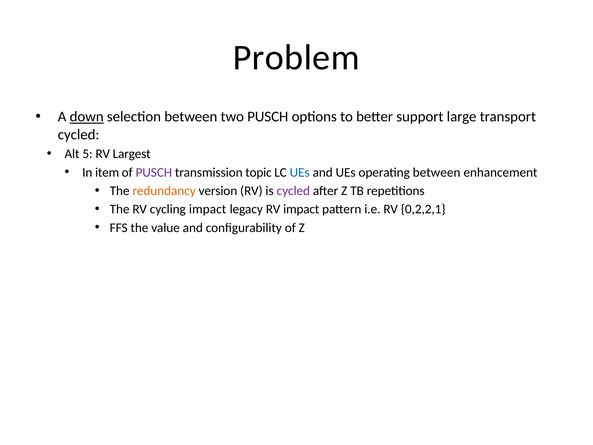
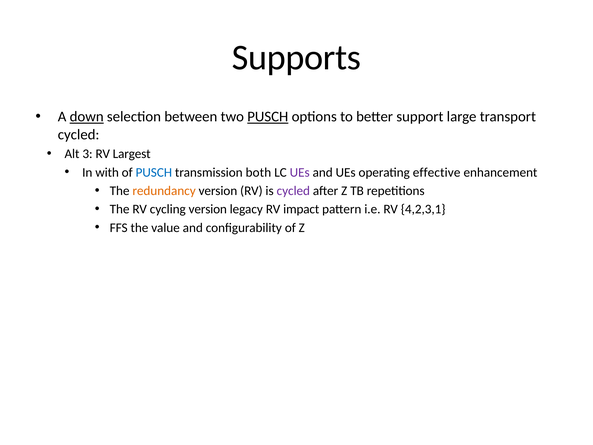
Problem: Problem -> Supports (297, 57)
PUSCH underline: none -> present (268, 117)
5: 5 -> 3 (88, 154)
item: item -> with (107, 172)
PUSCH colour: purple -> blue (154, 172)
topic: topic -> both (258, 172)
UEs colour: blue -> purple (300, 172)
operating between: between -> effective (437, 172)
cycling impact: impact -> version (208, 209)
0,2,2,1: 0,2,2,1 -> 4,2,3,1 (423, 209)
